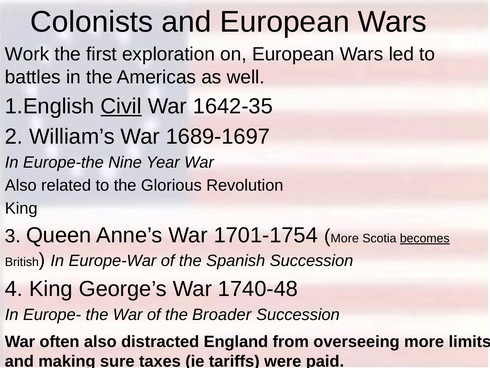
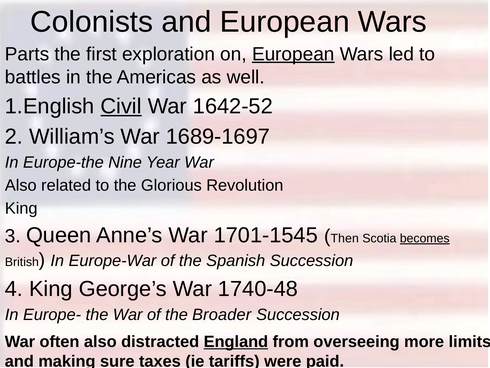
Work: Work -> Parts (27, 54)
European underline: none -> present (293, 54)
1642-35: 1642-35 -> 1642-52 (233, 106)
1701-1754: 1701-1754 -> 1701-1545 (266, 235)
More: More -> Then (345, 238)
England underline: none -> present (236, 341)
